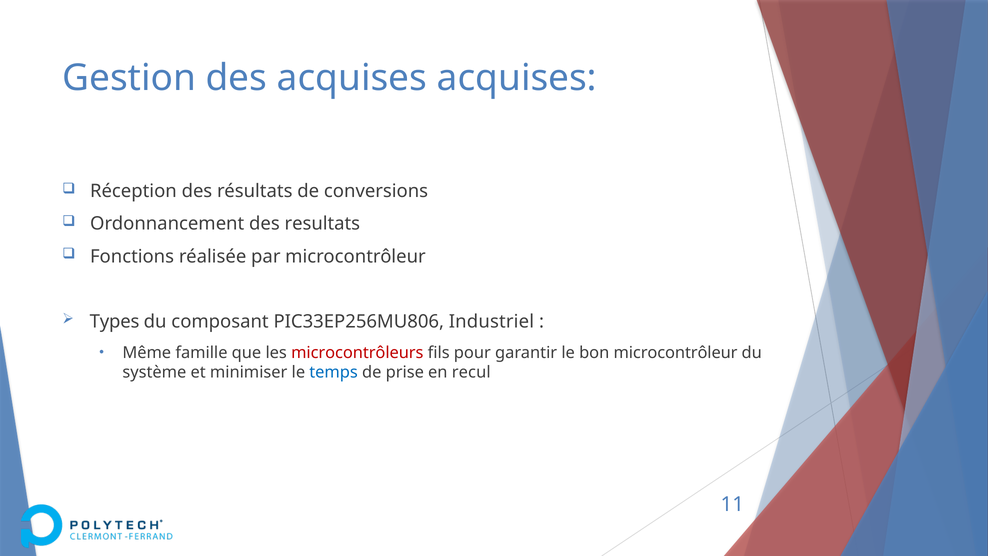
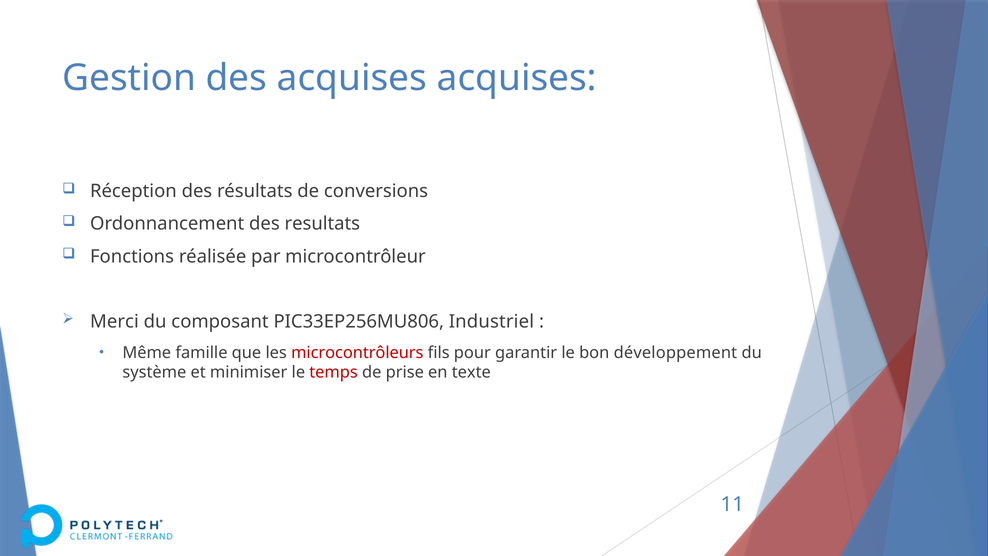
Types: Types -> Merci (114, 321)
bon microcontrôleur: microcontrôleur -> développement (675, 352)
temps colour: blue -> red (334, 372)
recul: recul -> texte (471, 372)
